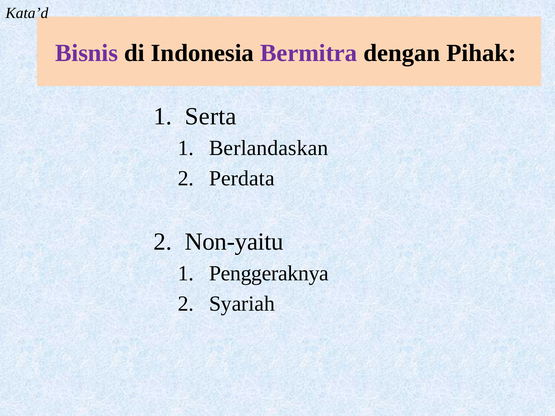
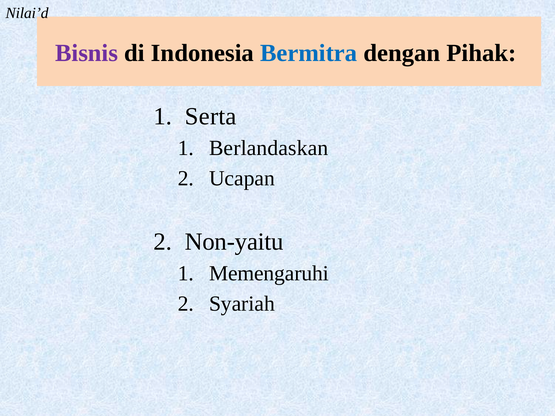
Kata’d: Kata’d -> Nilai’d (27, 13)
Bermitra colour: purple -> blue (309, 53)
Perdata: Perdata -> Ucapan (242, 179)
Penggeraknya: Penggeraknya -> Memengaruhi (269, 274)
